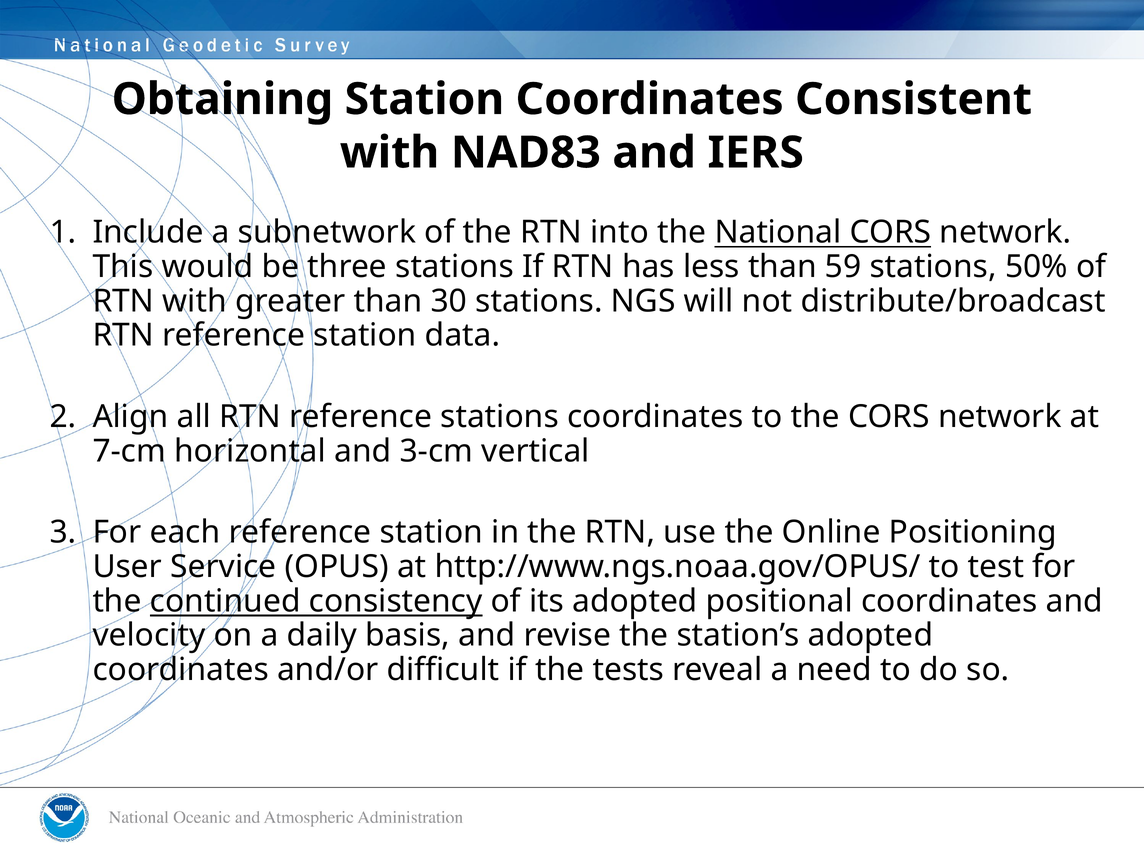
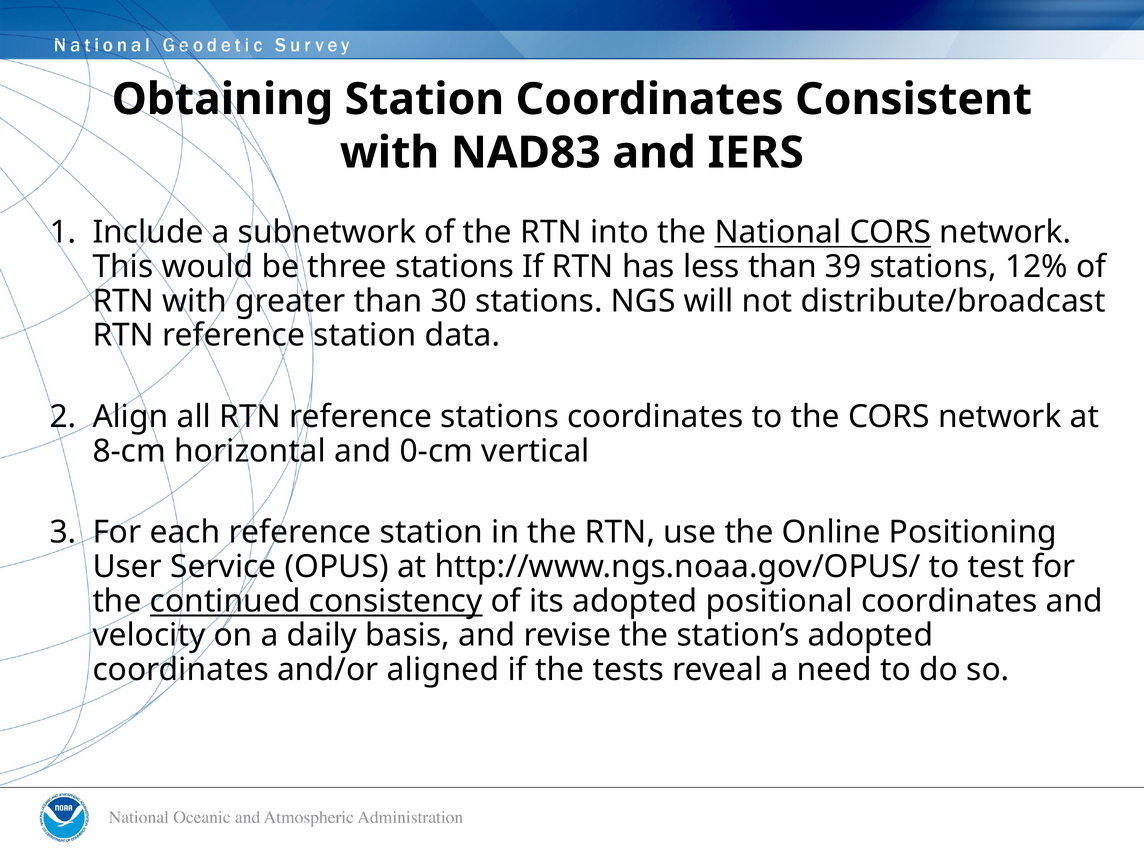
59: 59 -> 39 (843, 267)
50%: 50% -> 12% (1036, 267)
7-cm: 7-cm -> 8-cm (129, 451)
3-cm: 3-cm -> 0-cm (436, 451)
difficult: difficult -> aligned (443, 670)
